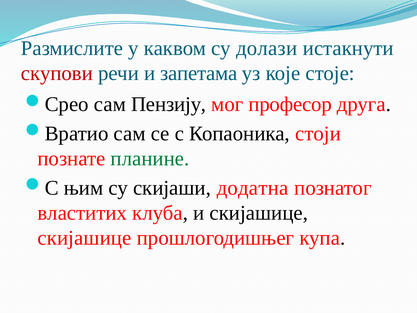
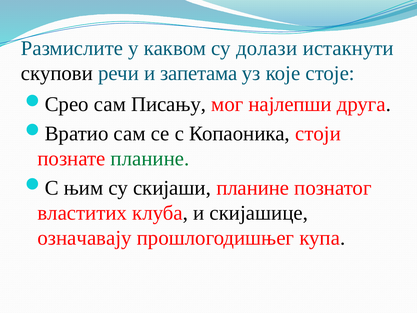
скупови colour: red -> black (57, 73)
Пензију: Пензију -> Писању (169, 104)
професор: професор -> најлепши (290, 104)
скијаши додатна: додатна -> планине (253, 188)
скијашице: скијашице -> означавају (85, 238)
